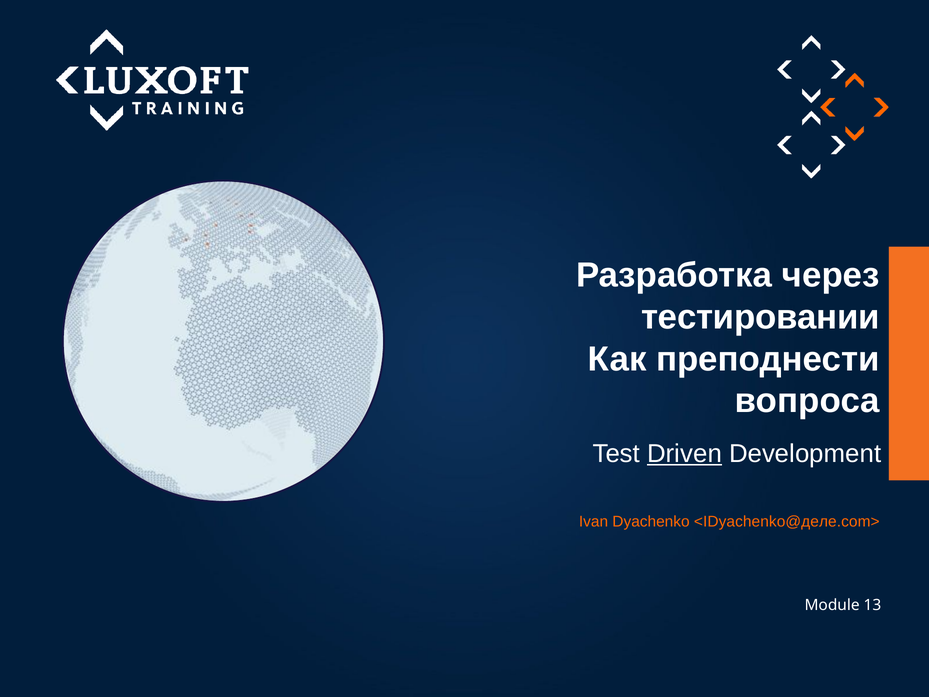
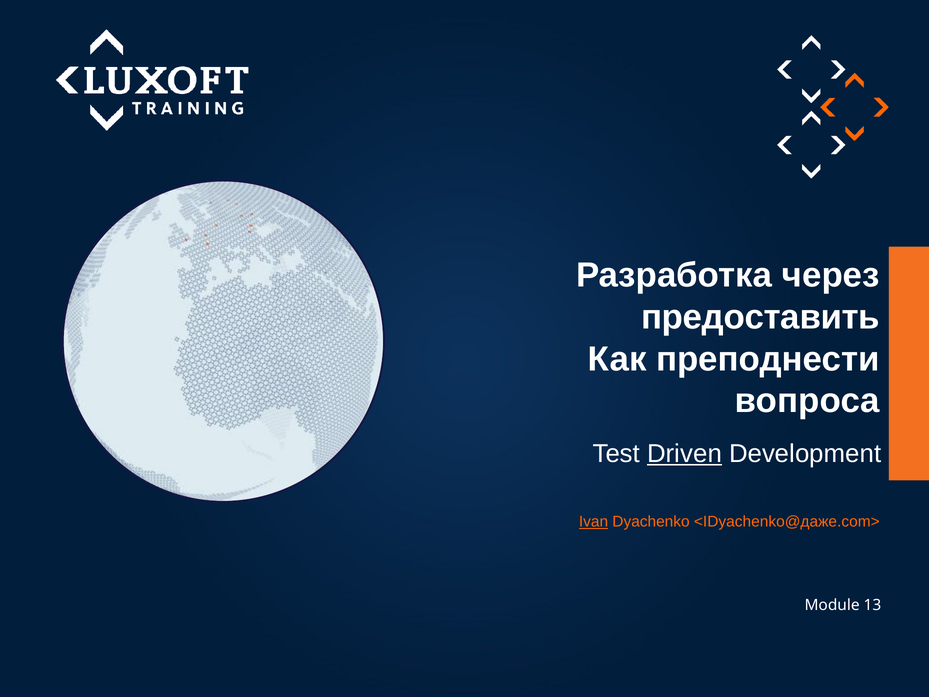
тестировании: тестировании -> предоставить (760, 317)
Ivan underline: none -> present (594, 522)
<IDyachenko@деле.com>: <IDyachenko@деле.com> -> <IDyachenko@даже.com> (787, 522)
